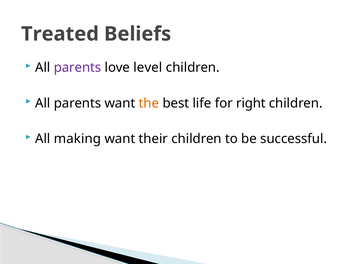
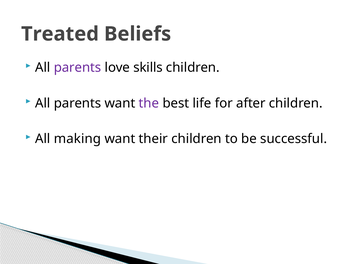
level: level -> skills (148, 68)
the colour: orange -> purple (149, 103)
right: right -> after (251, 103)
